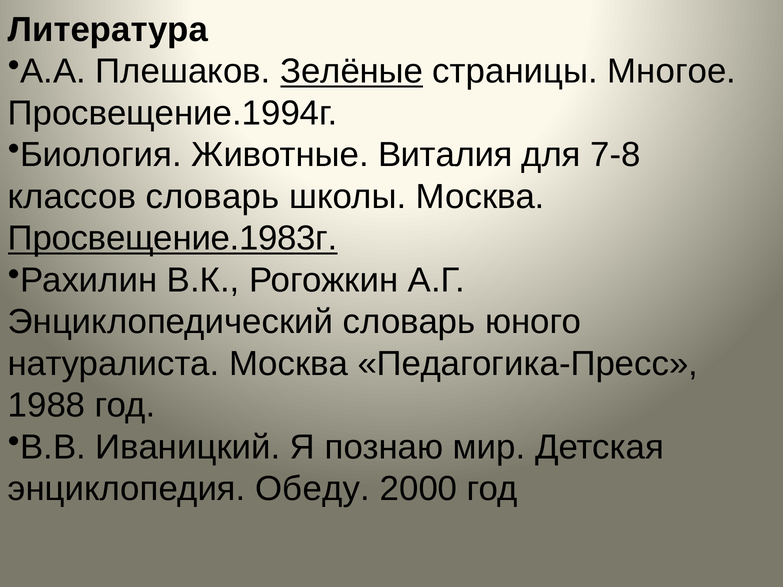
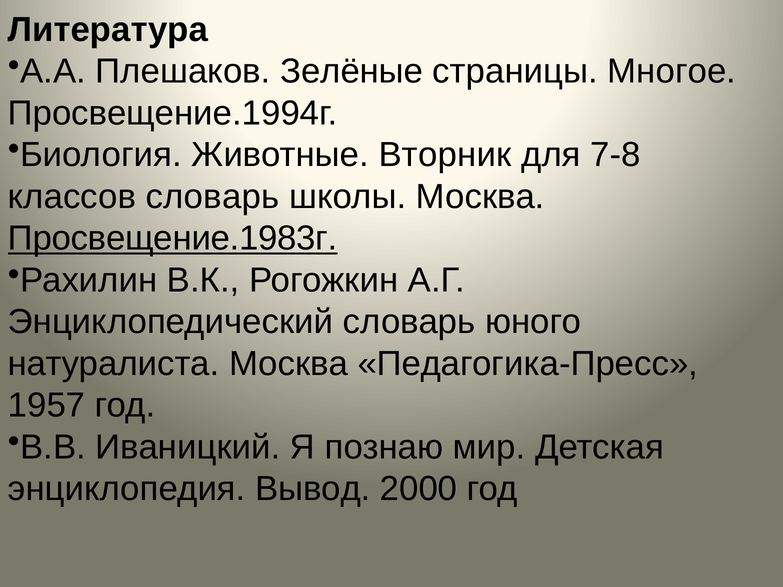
Зелёные underline: present -> none (352, 71)
Виталия: Виталия -> Вторник (445, 155)
1988: 1988 -> 1957 (47, 406)
Обеду: Обеду -> Вывод (313, 489)
